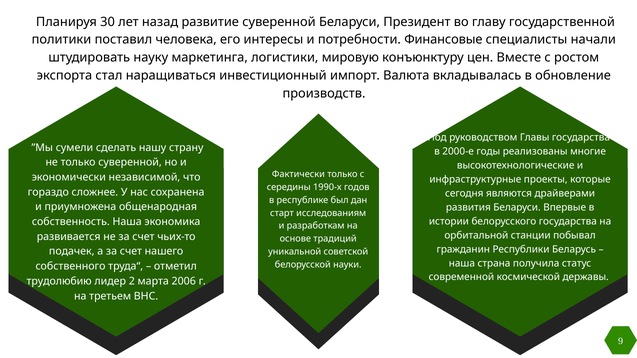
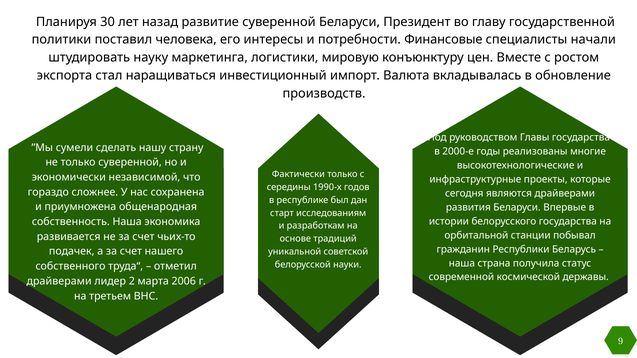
трудолюбию: трудолюбию -> драйверами (59, 281)
